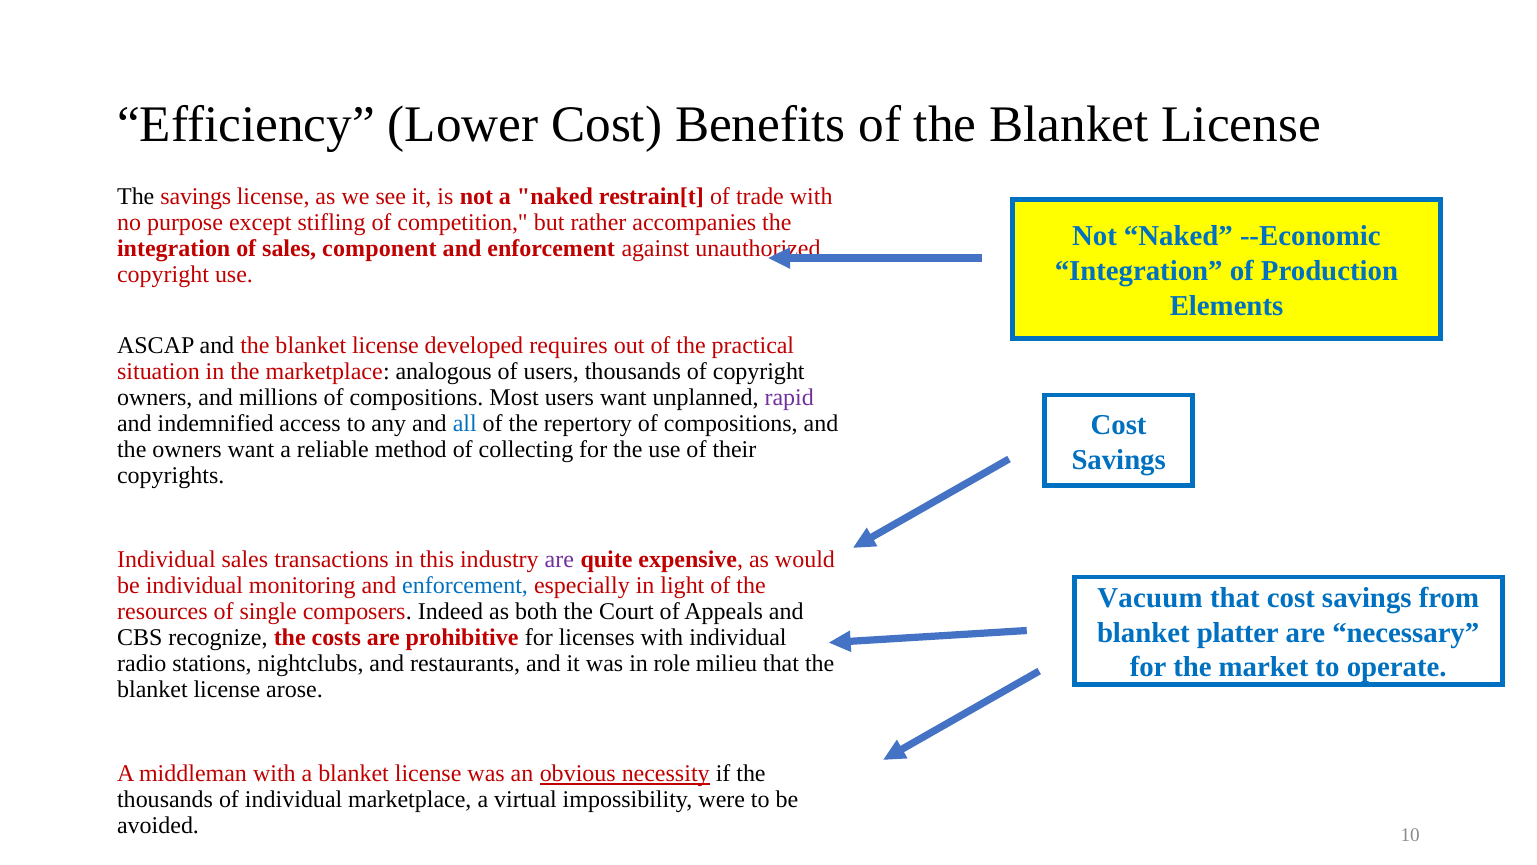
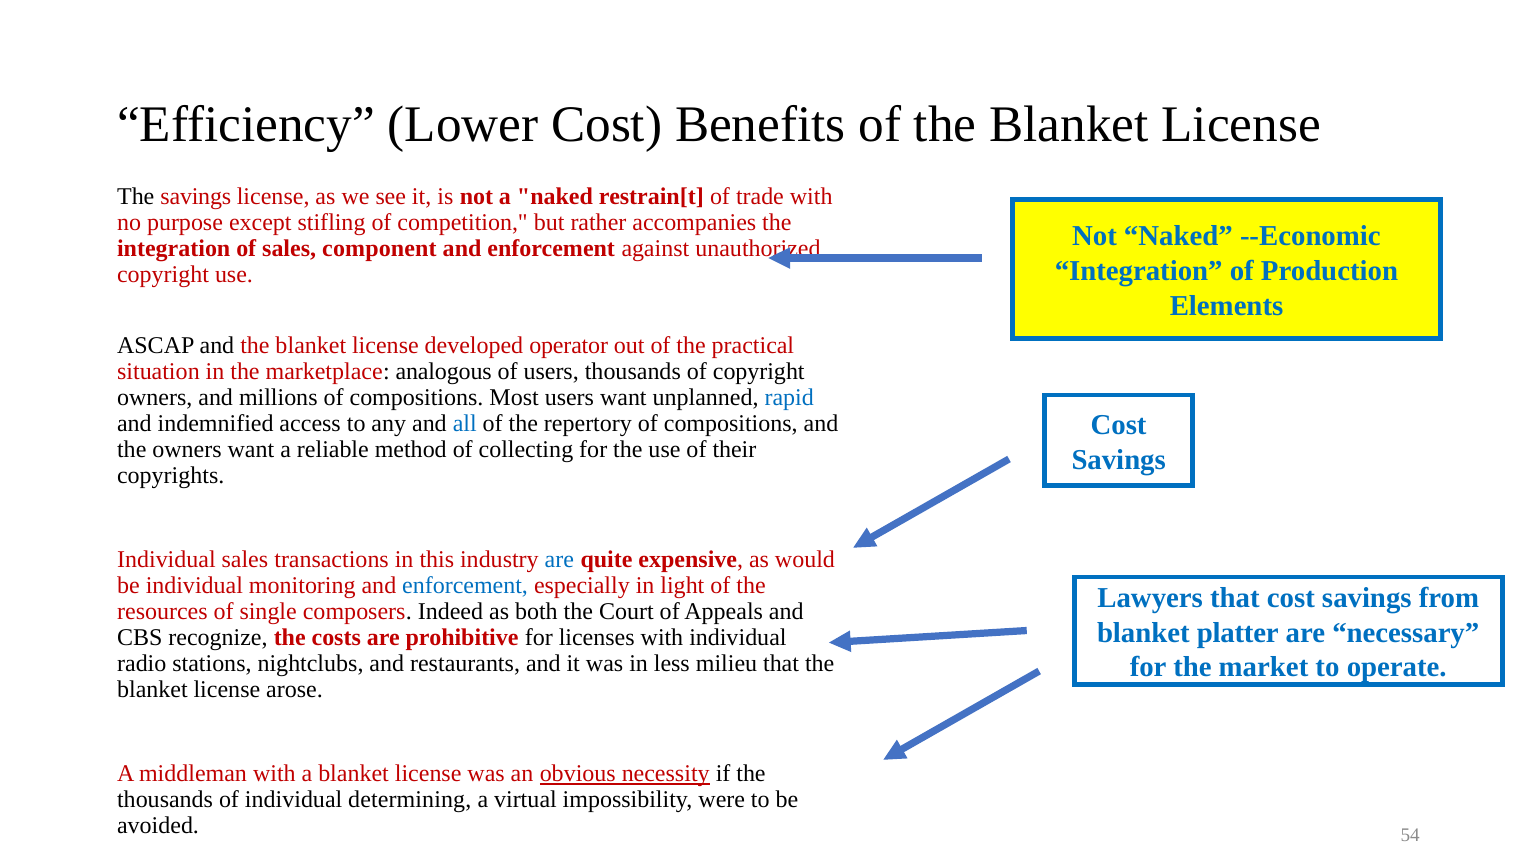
requires: requires -> operator (569, 346)
rapid colour: purple -> blue (789, 397)
are colour: purple -> blue (559, 559)
Vacuum: Vacuum -> Lawyers (1150, 598)
role: role -> less (672, 663)
individual marketplace: marketplace -> determining (410, 799)
10: 10 -> 54 (1410, 835)
